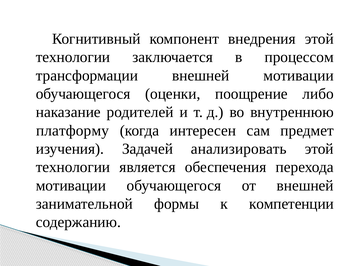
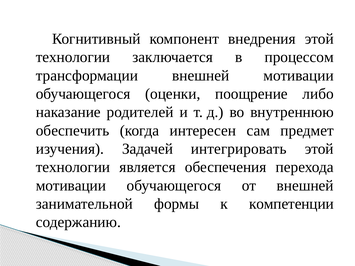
платформу: платформу -> обеспечить (73, 131)
анализировать: анализировать -> интегрировать (239, 149)
